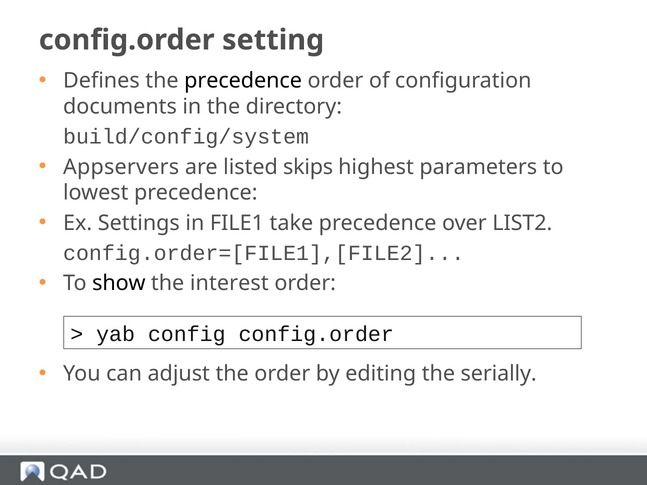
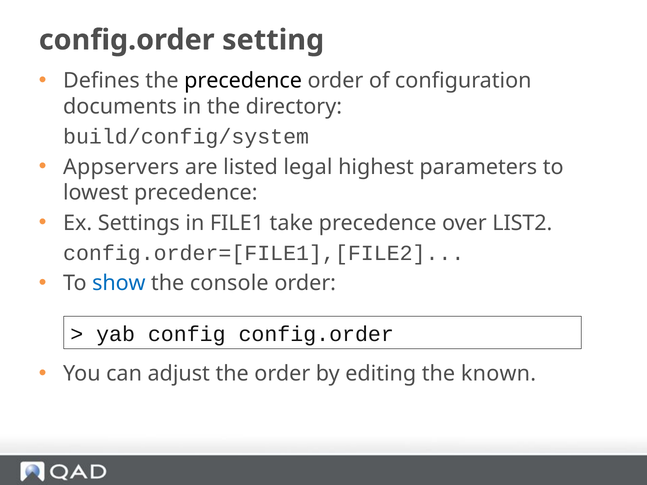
skips: skips -> legal (308, 167)
show colour: black -> blue (119, 283)
interest: interest -> console (229, 283)
serially: serially -> known (499, 374)
